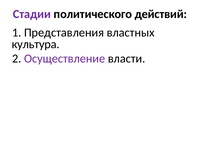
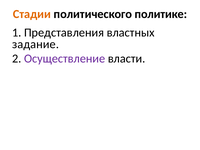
Стадии colour: purple -> orange (32, 14)
действий: действий -> политике (161, 14)
культура: культура -> задание (36, 44)
